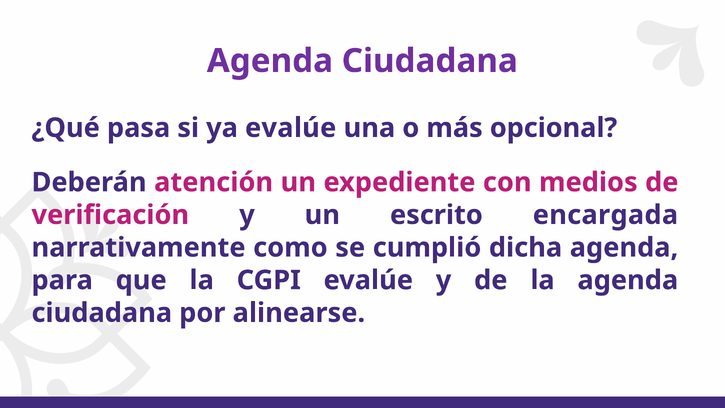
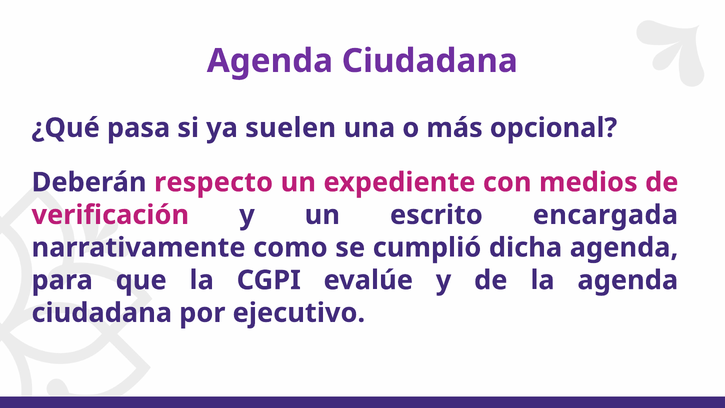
ya evalúe: evalúe -> suelen (291, 128)
atención: atención -> respecto (214, 182)
alinearse: alinearse -> ejecutivo (299, 313)
